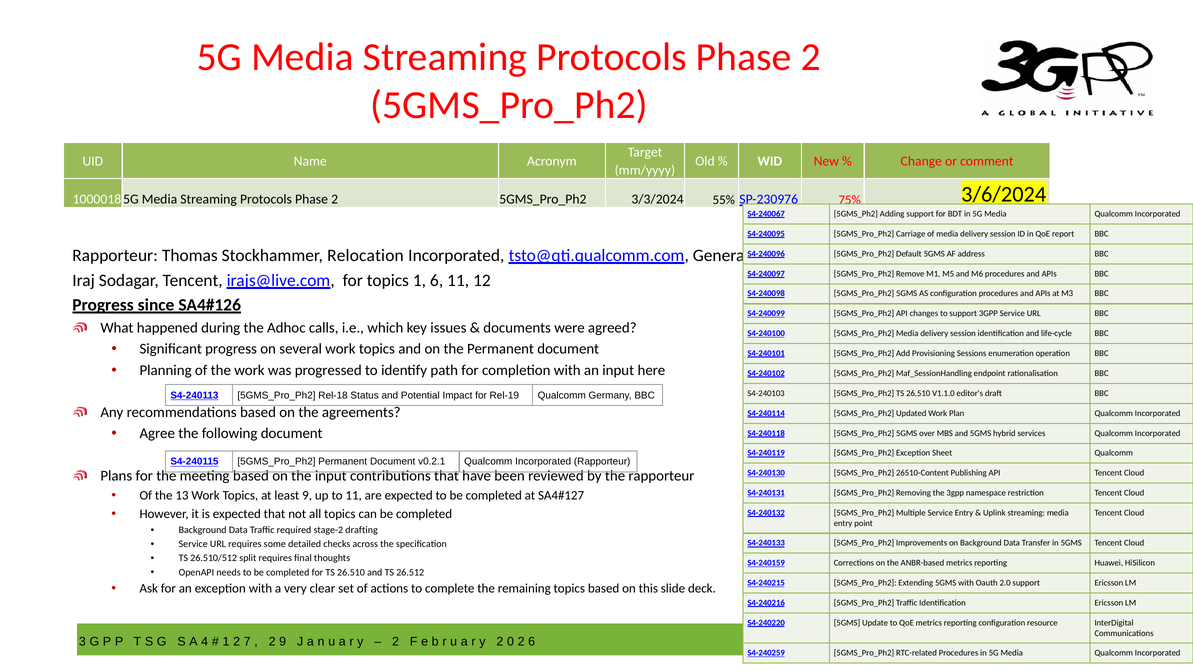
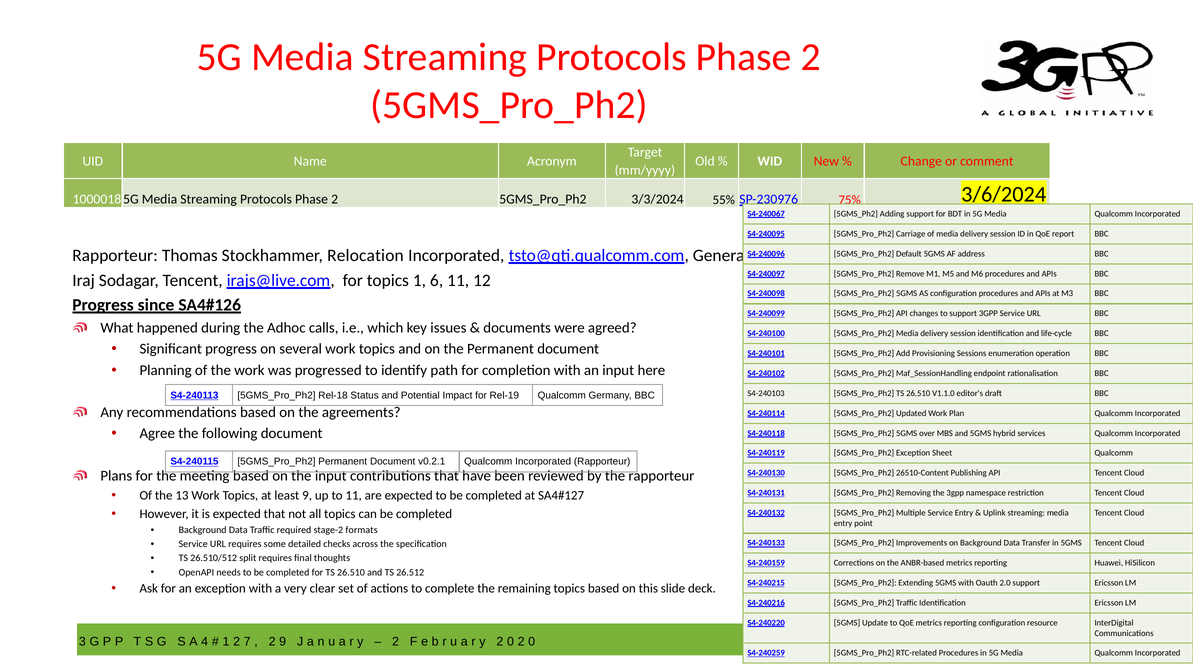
drafting: drafting -> formats (362, 530)
6: 6 -> 0 (532, 642)
